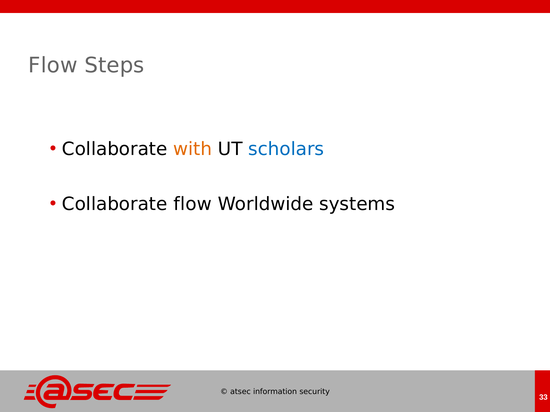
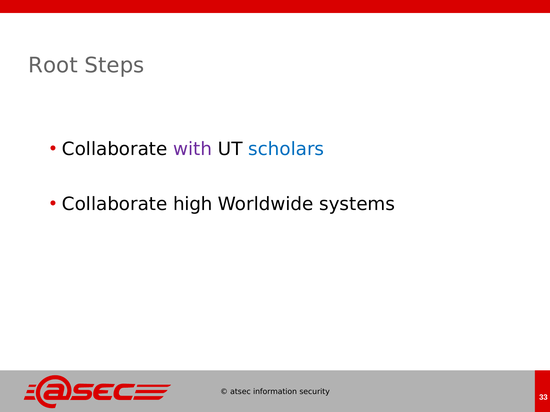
Flow: Flow -> Root (53, 66)
with colour: orange -> purple (193, 149)
Collaborate flow: flow -> high (193, 204)
